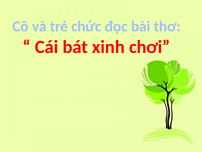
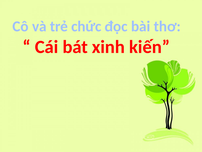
chơi: chơi -> kiến (149, 47)
